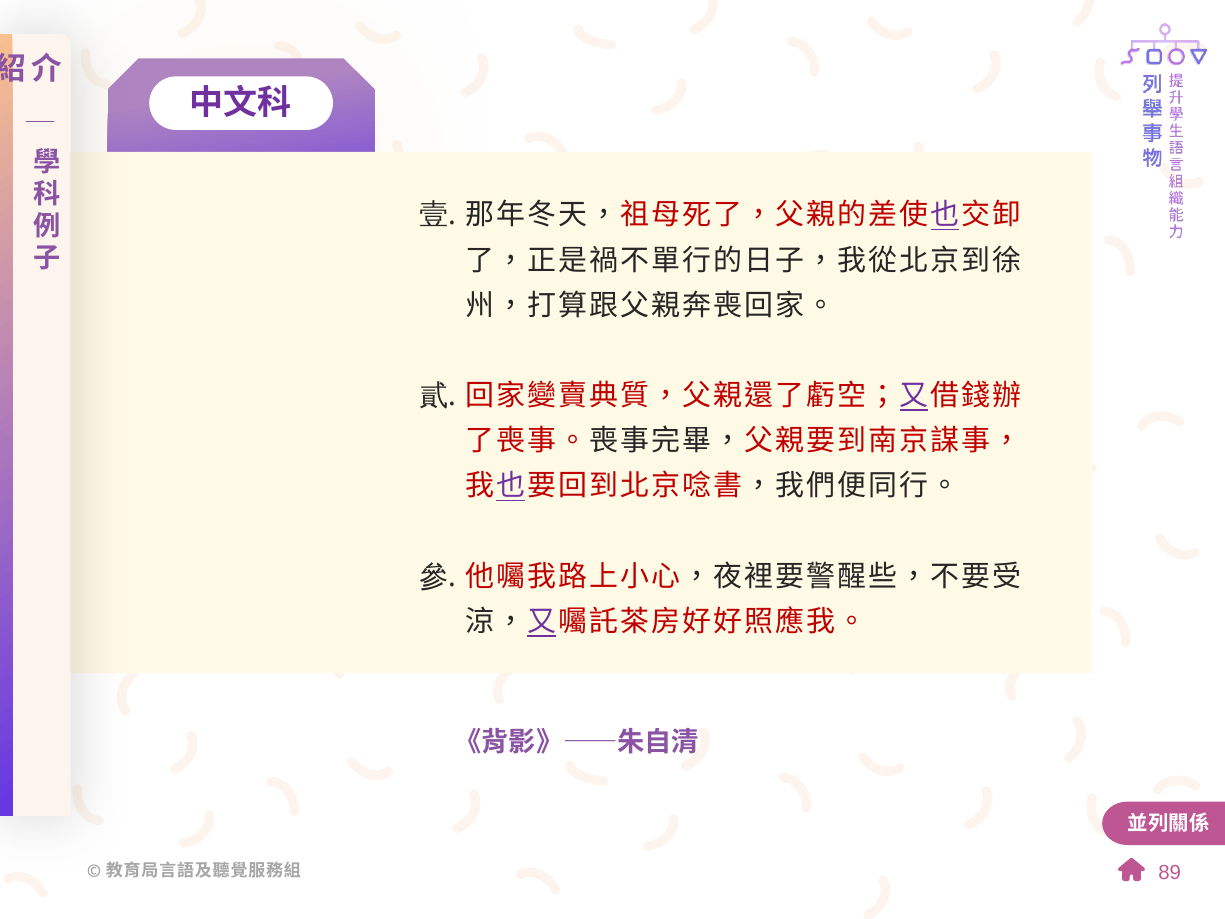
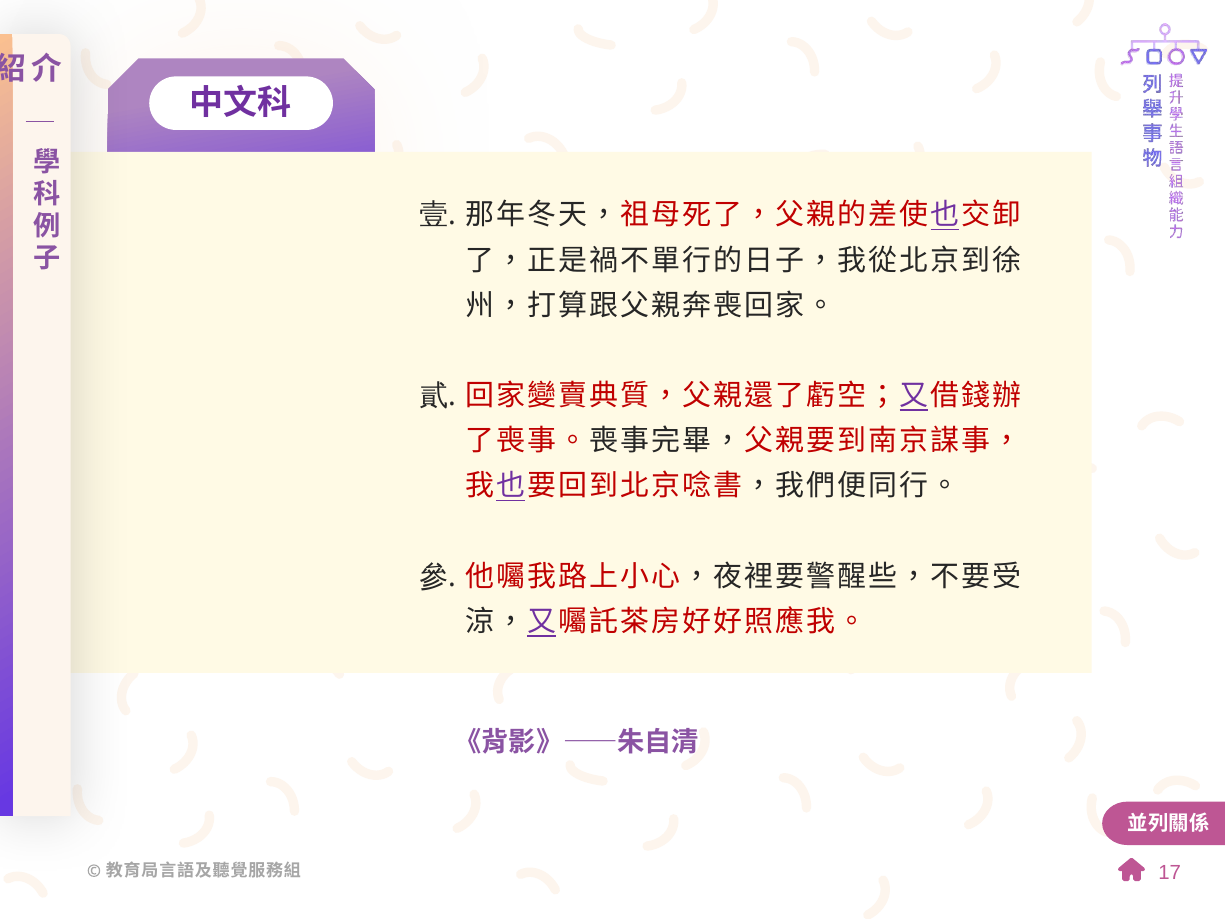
89: 89 -> 17 (1170, 872)
